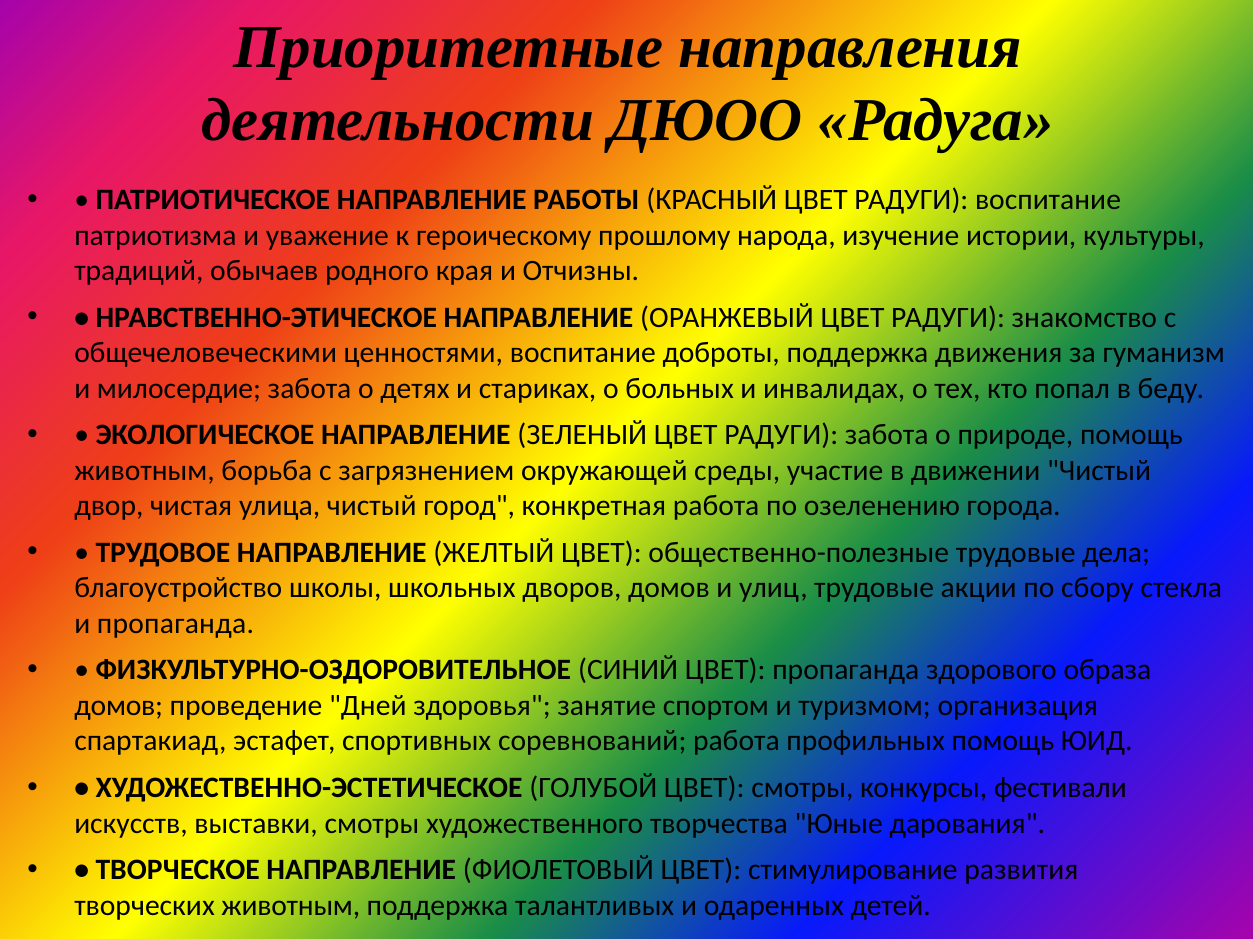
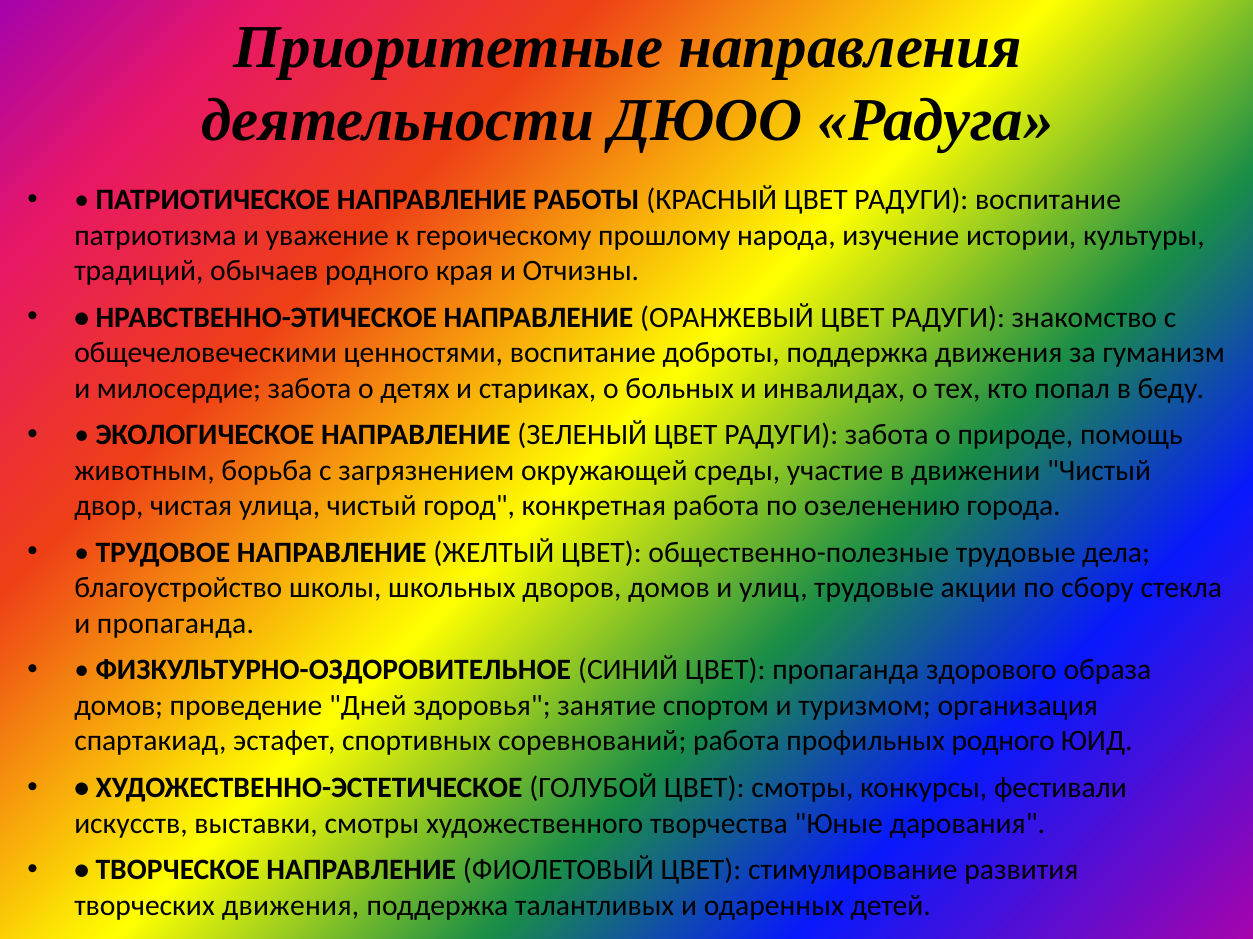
профильных помощь: помощь -> родного (1003, 742)
творческих животным: животным -> движения (291, 906)
